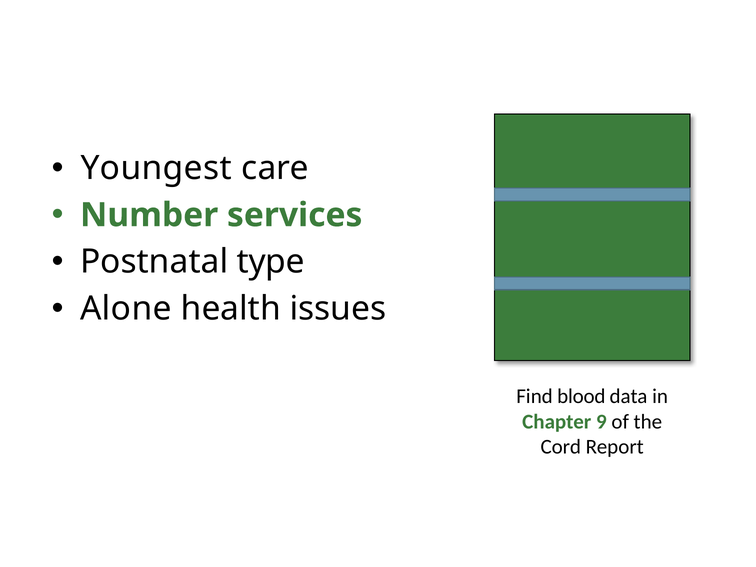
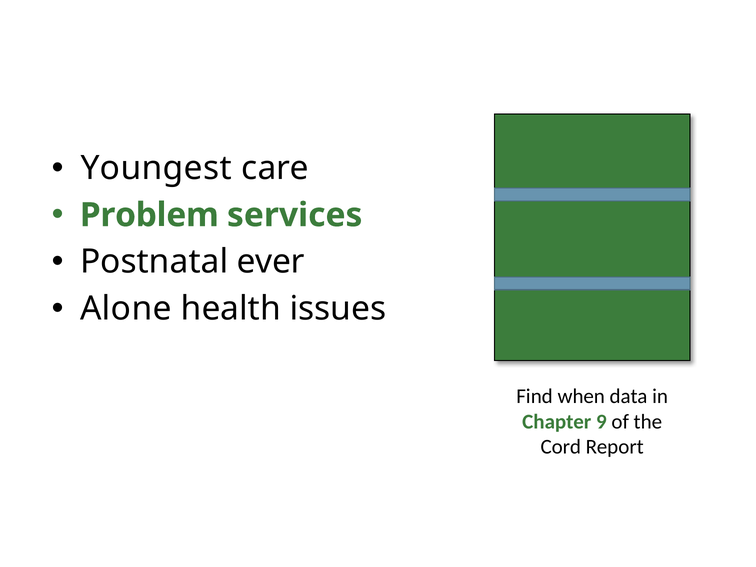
Number: Number -> Problem (149, 215)
type: type -> ever (271, 262)
blood: blood -> when (581, 396)
